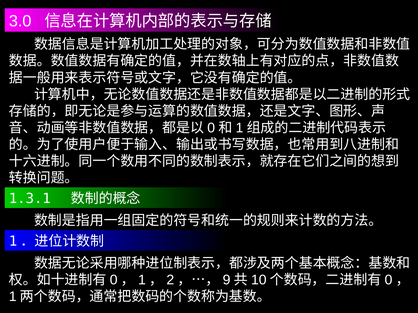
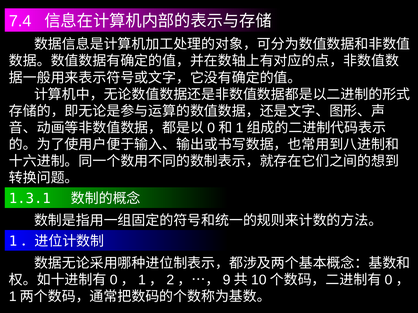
3.0: 3.0 -> 7.4 (20, 21)
